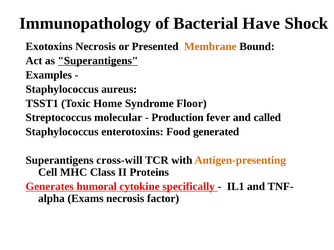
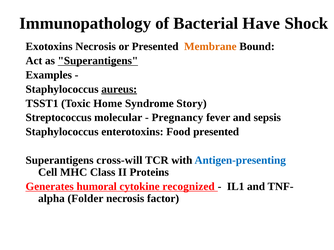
aureus underline: none -> present (119, 89)
Floor: Floor -> Story (192, 104)
Production: Production -> Pregnancy (177, 118)
called: called -> sepsis (267, 118)
Food generated: generated -> presented (216, 132)
Antigen-presenting colour: orange -> blue (240, 161)
specifically: specifically -> recognized (189, 187)
Exams: Exams -> Folder (85, 199)
